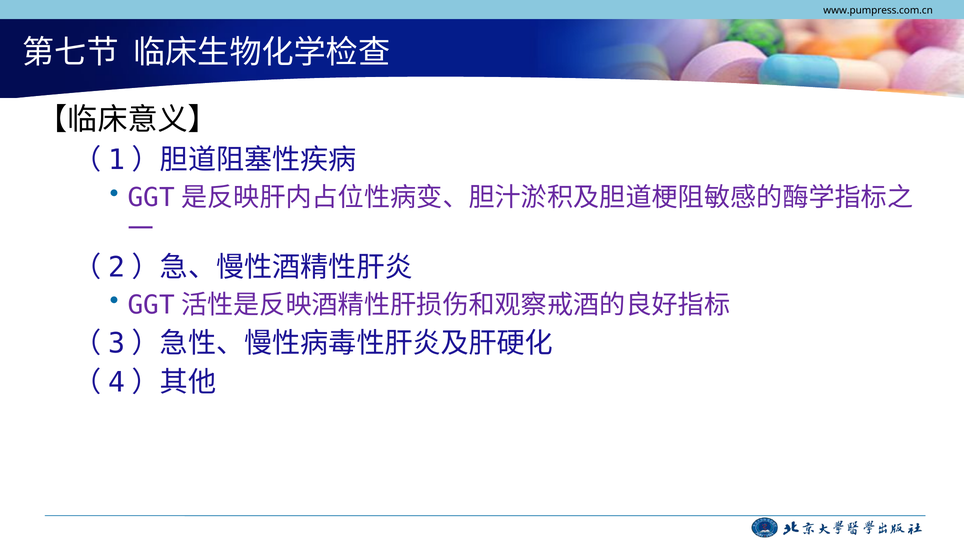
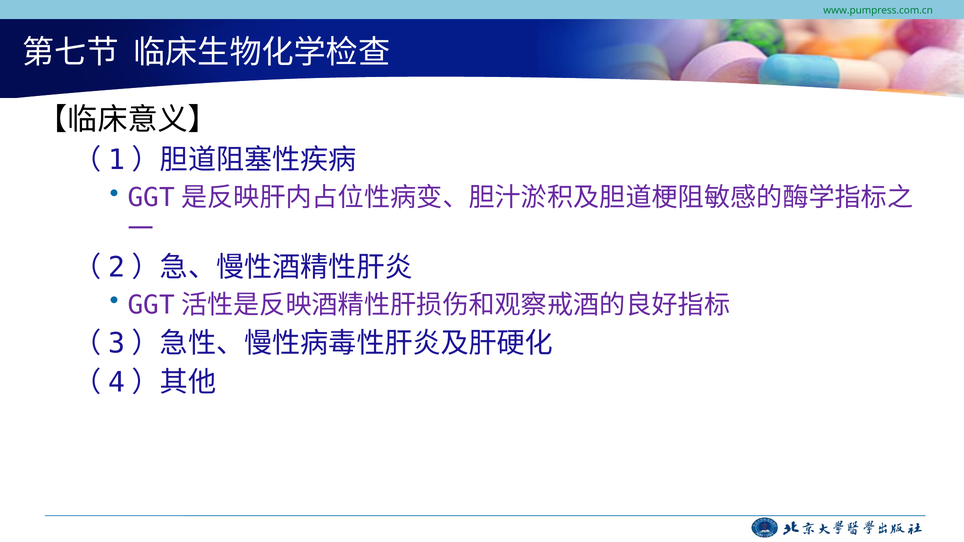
www.pumpress.com.cn colour: black -> green (878, 10)
